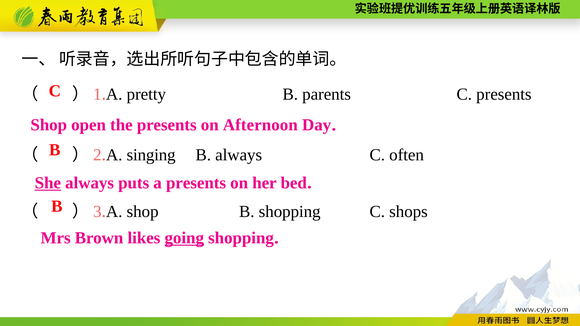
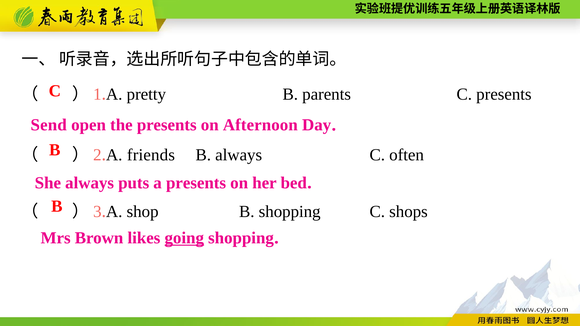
Shop: Shop -> Send (49, 125)
singing: singing -> friends (151, 155)
She underline: present -> none (48, 183)
